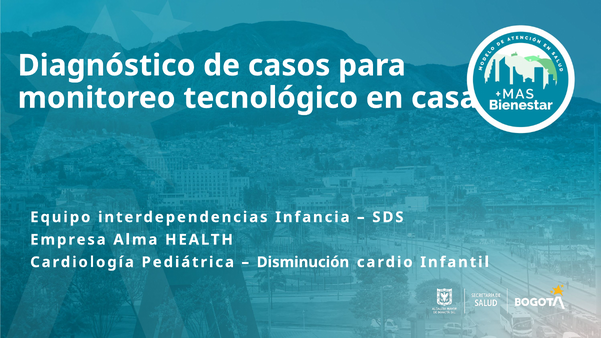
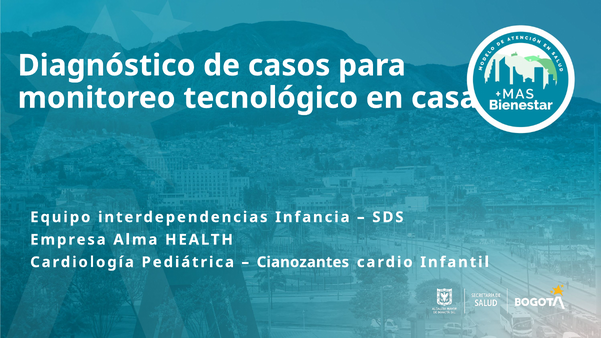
Disminución: Disminución -> Cianozantes (303, 262)
